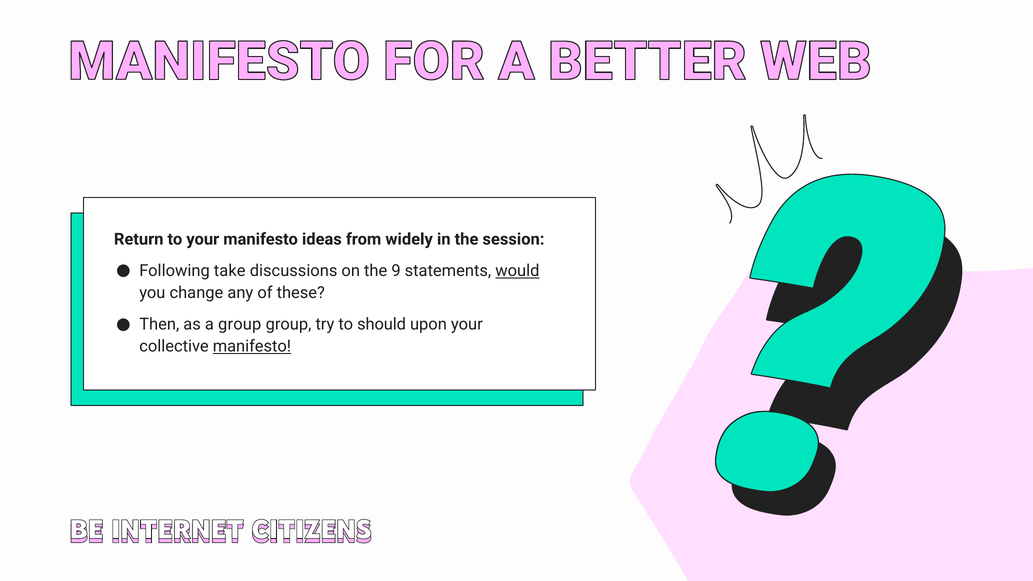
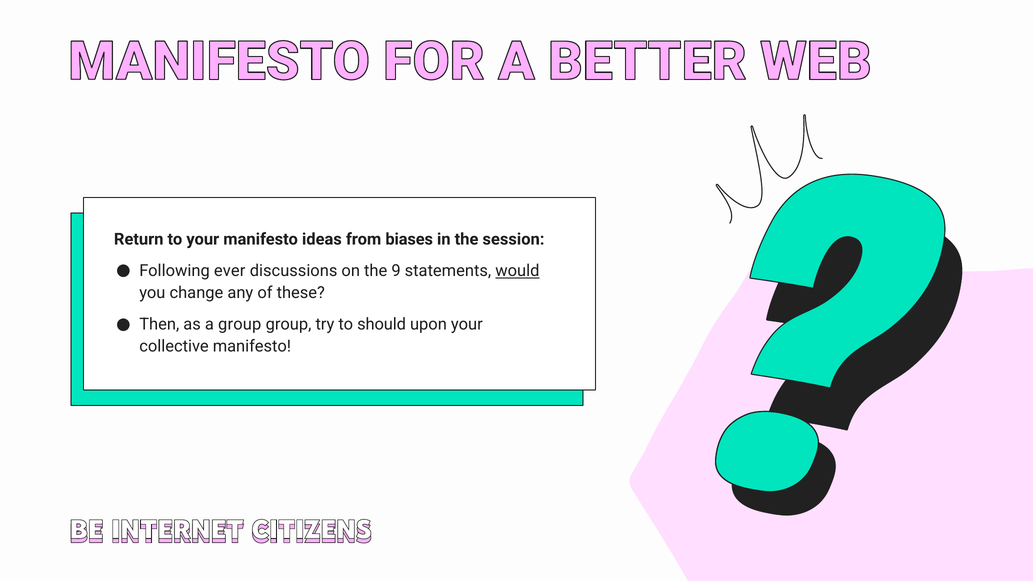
widely: widely -> biases (409, 239)
take: take -> ever (230, 271)
manifesto underline: present -> none (252, 346)
